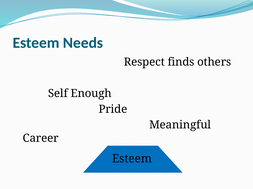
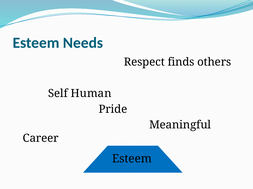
Enough: Enough -> Human (91, 94)
